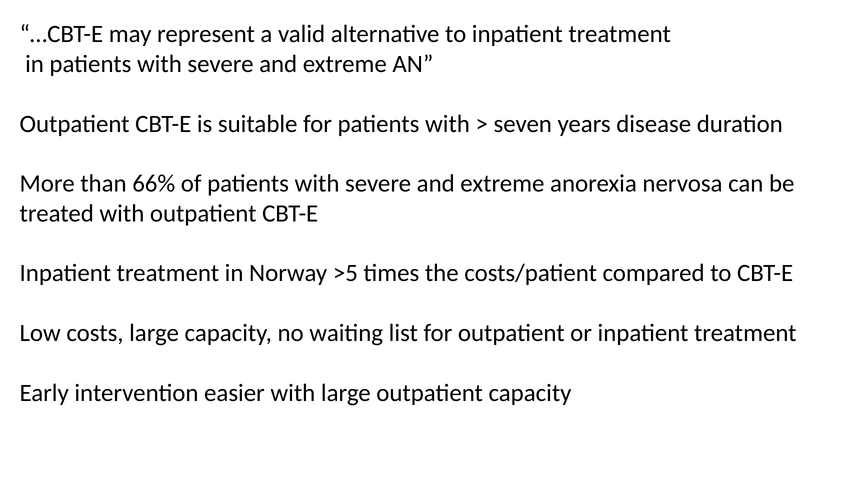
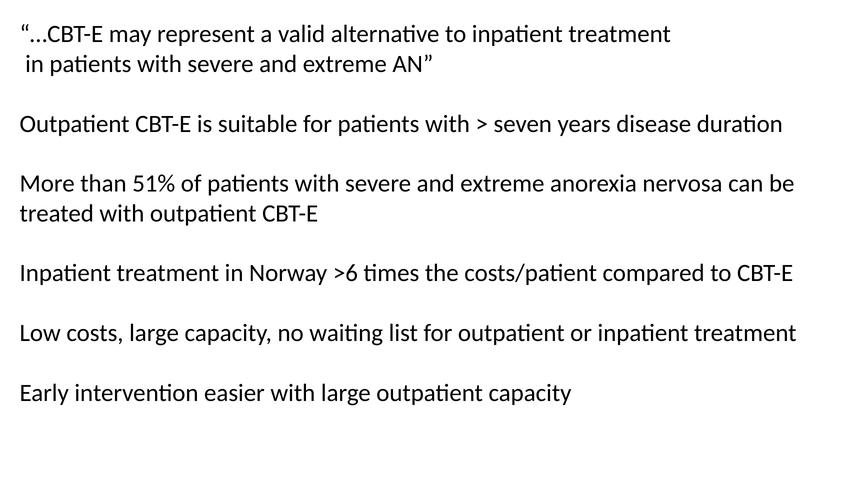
66%: 66% -> 51% (154, 184)
>5: >5 -> >6 (345, 273)
